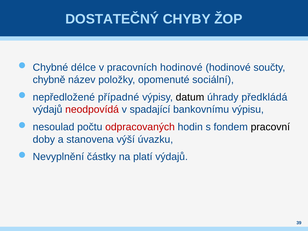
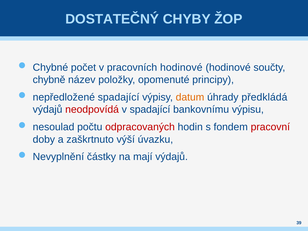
délce: délce -> počet (84, 67)
sociální: sociální -> principy (213, 80)
nepředložené případné: případné -> spadající (119, 97)
datum colour: black -> orange (190, 97)
pracovní colour: black -> red (270, 127)
stanovena: stanovena -> zaškrtnuto (90, 139)
platí: platí -> mají (143, 157)
